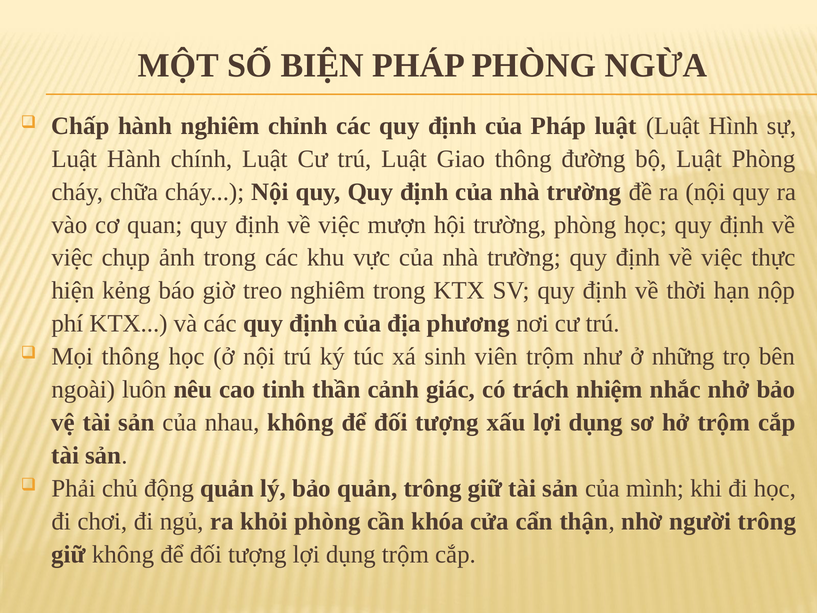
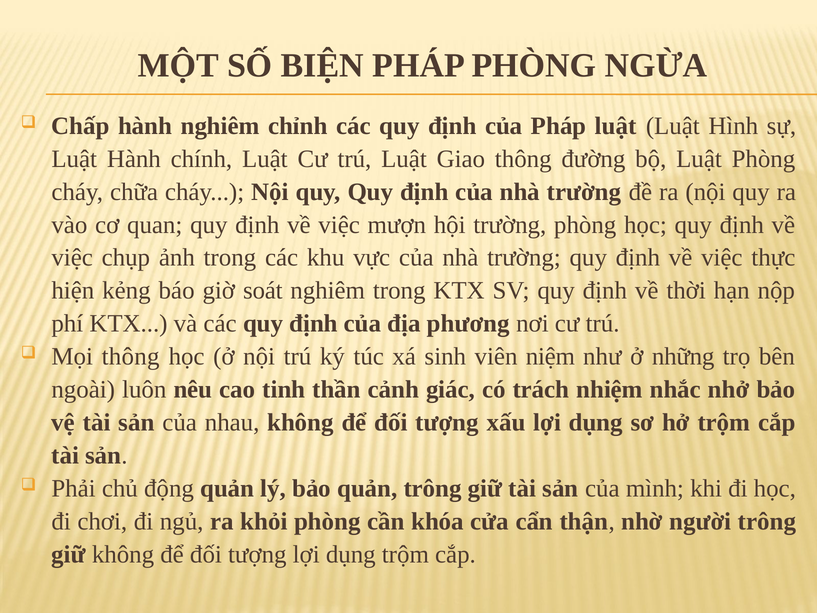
treo: treo -> soát (263, 291)
viên trộm: trộm -> niệm (550, 356)
